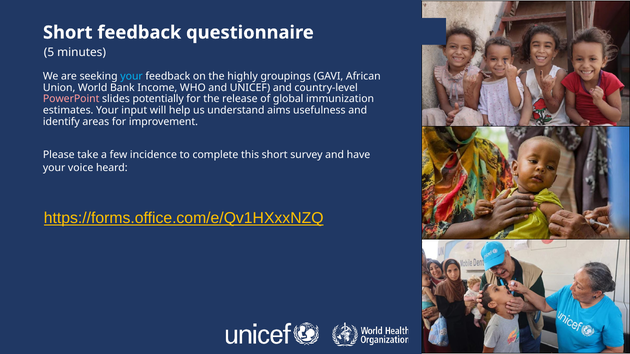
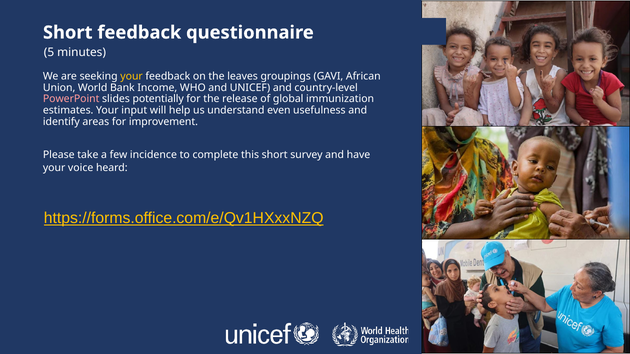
your colour: light blue -> yellow (132, 76)
highly: highly -> leaves (243, 76)
aims: aims -> even (279, 110)
